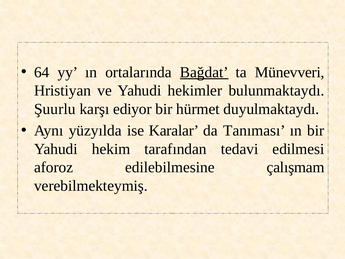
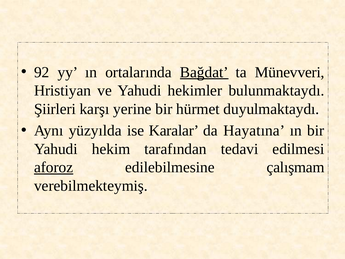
64: 64 -> 92 (42, 72)
Şuurlu: Şuurlu -> Şiirleri (55, 109)
ediyor: ediyor -> yerine (132, 109)
Tanıması: Tanıması -> Hayatına (254, 130)
aforoz underline: none -> present (54, 167)
